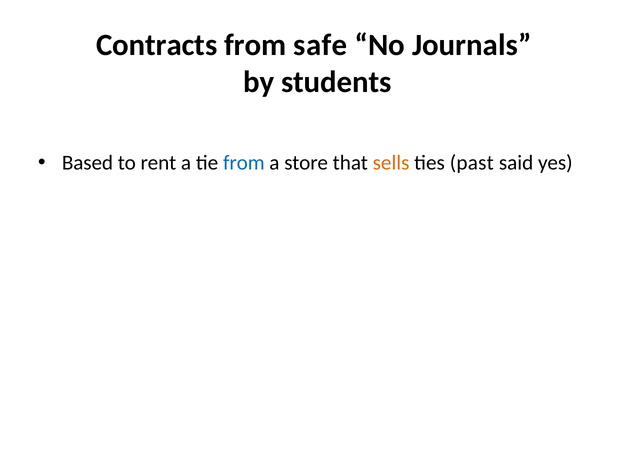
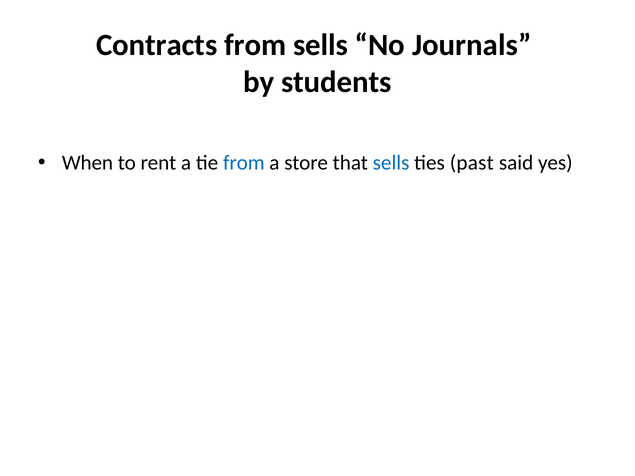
from safe: safe -> sells (321, 45)
Based: Based -> When (88, 163)
sells colour: orange -> blue (391, 163)
